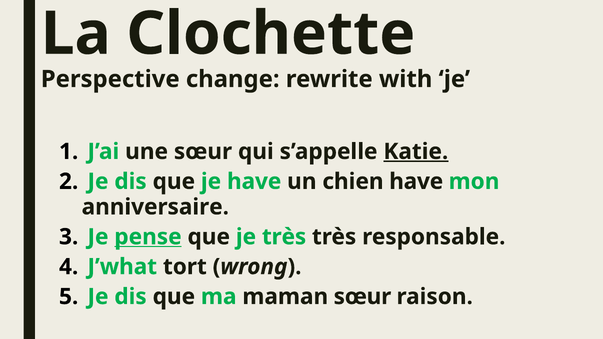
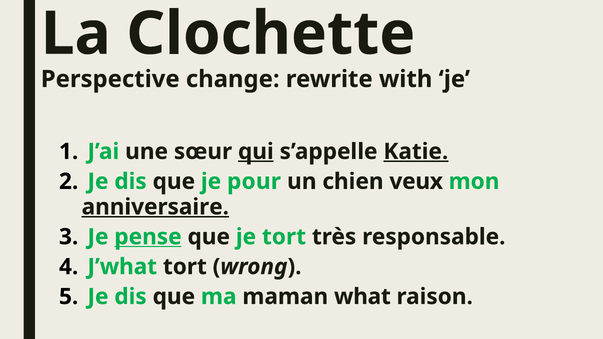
qui underline: none -> present (256, 152)
je have: have -> pour (254, 182)
chien have: have -> veux (416, 182)
anniversaire underline: none -> present (155, 207)
je très: très -> tort (284, 237)
maman sœur: sœur -> what (362, 297)
